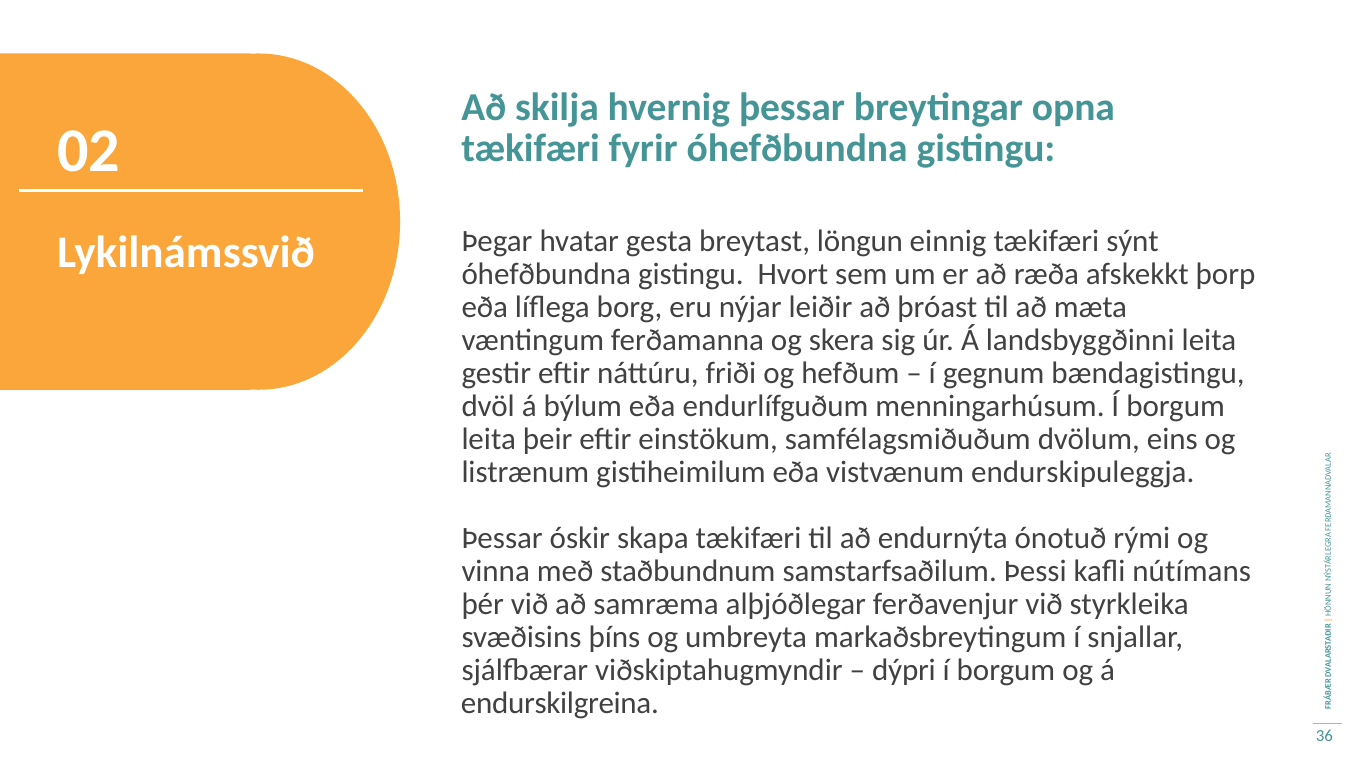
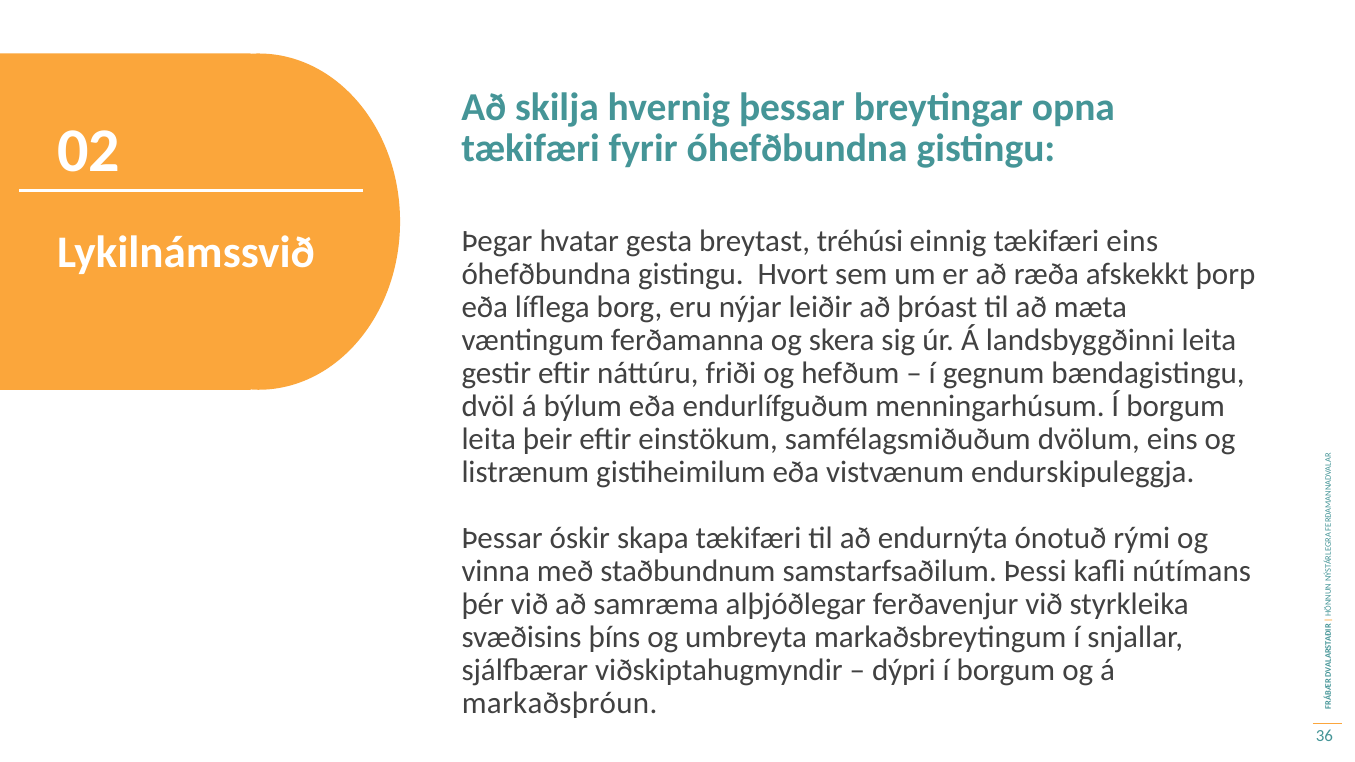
löngun: löngun -> tréhúsi (860, 241)
tækifæri sýnt: sýnt -> eins (1132, 241)
endurskilgreina: endurskilgreina -> markaðsþróun (560, 704)
